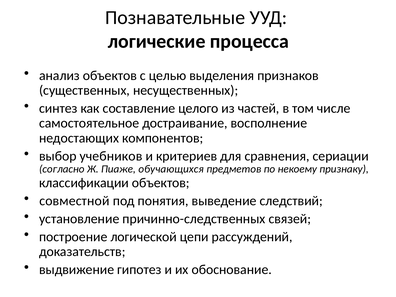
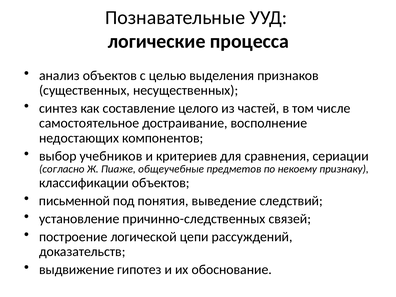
обучающихся: обучающихся -> общеучебные (171, 169)
совместной: совместной -> письменной (75, 201)
